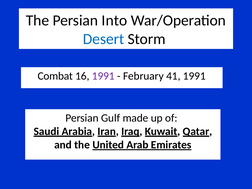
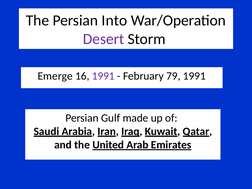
Desert colour: blue -> purple (104, 39)
Combat: Combat -> Emerge (55, 76)
41: 41 -> 79 (173, 76)
